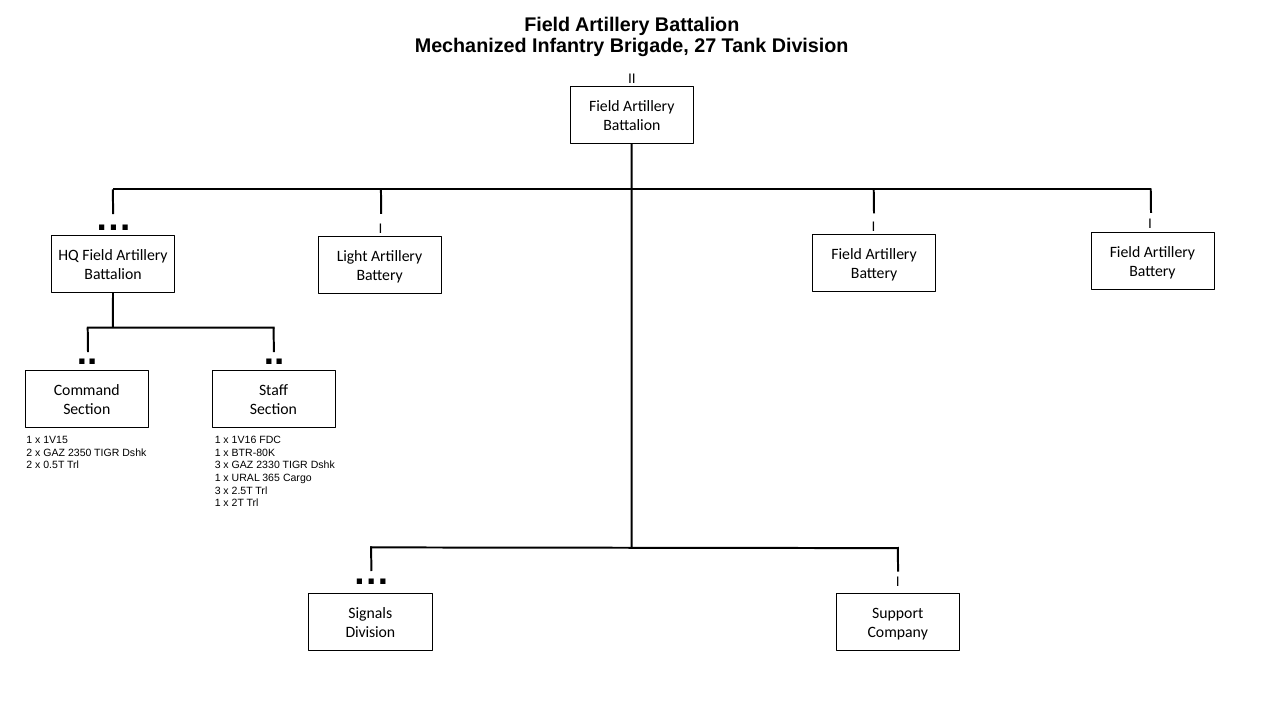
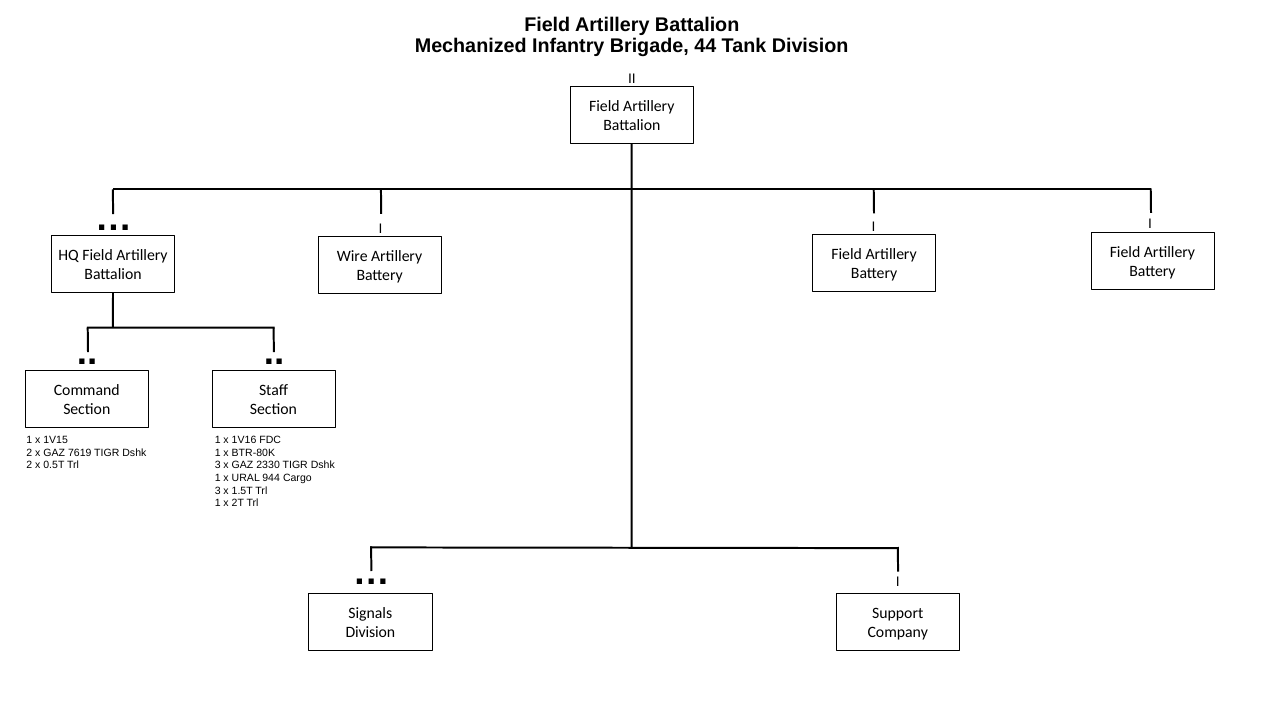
27: 27 -> 44 (705, 46)
Light: Light -> Wire (352, 256)
2350: 2350 -> 7619 (80, 453)
365: 365 -> 944 (271, 478)
2.5T: 2.5T -> 1.5T (242, 491)
